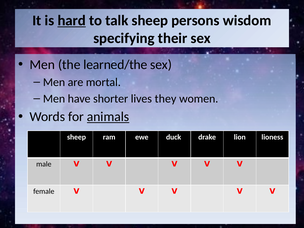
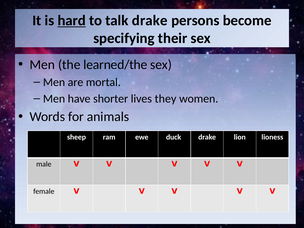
talk sheep: sheep -> drake (150, 21)
wisdom: wisdom -> become (247, 21)
animals underline: present -> none (108, 117)
